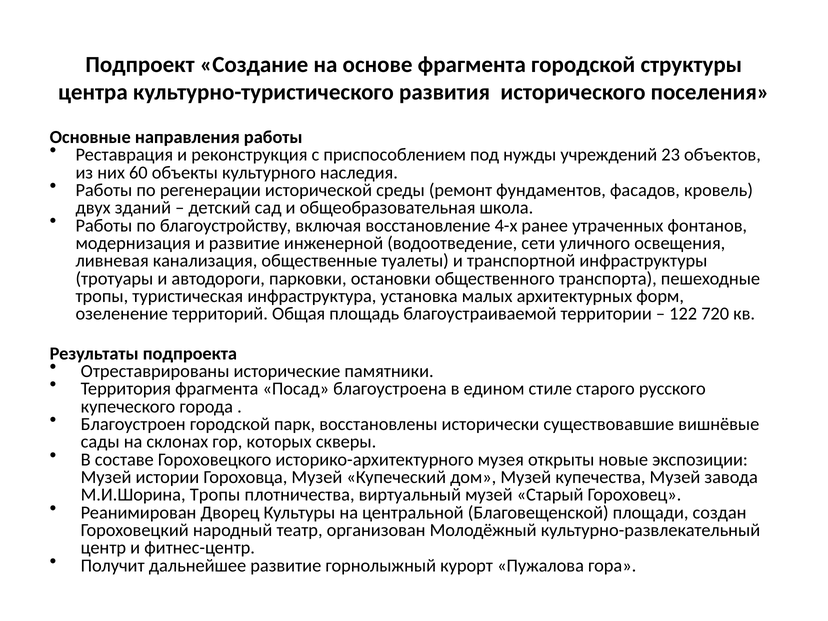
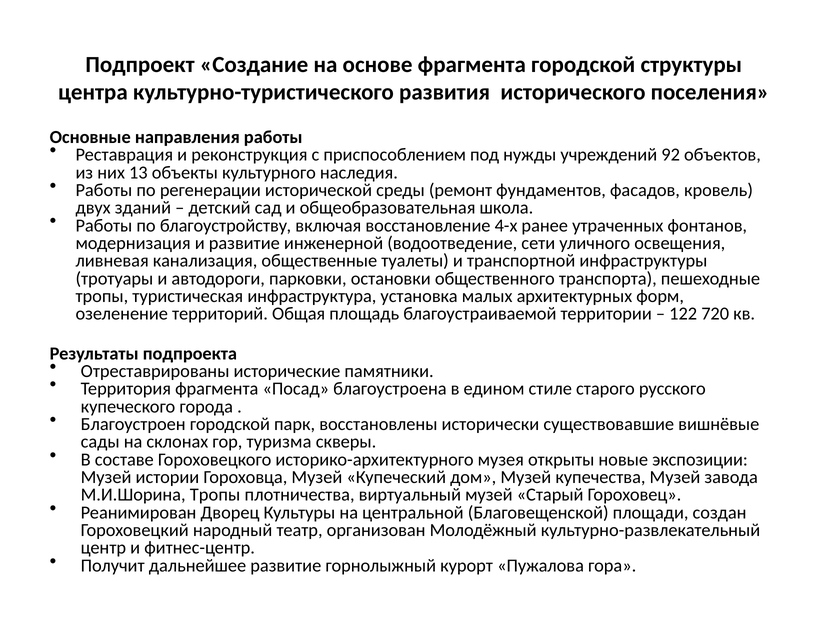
23: 23 -> 92 (671, 155)
60: 60 -> 13 (138, 172)
которых: которых -> туризма (279, 442)
